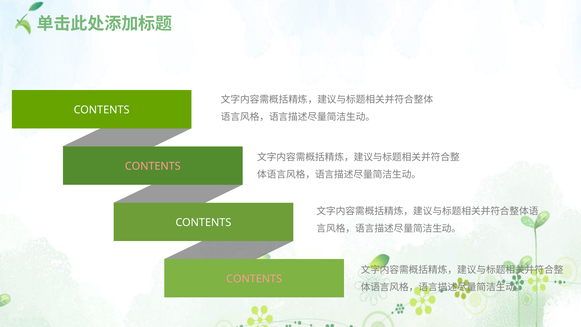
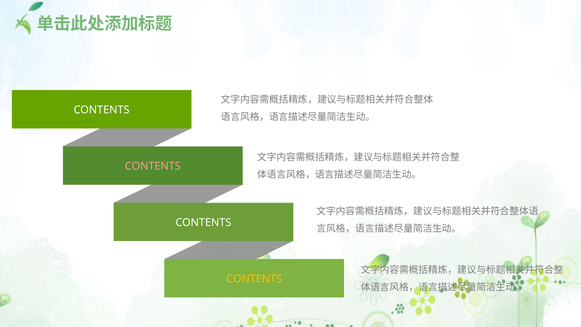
CONTENTS colour: pink -> yellow (254, 279)
